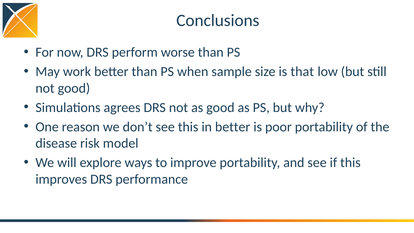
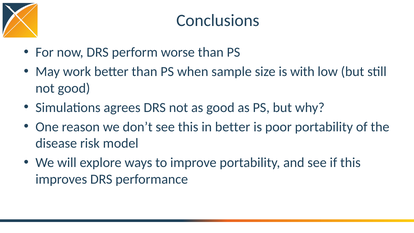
that: that -> with (302, 72)
